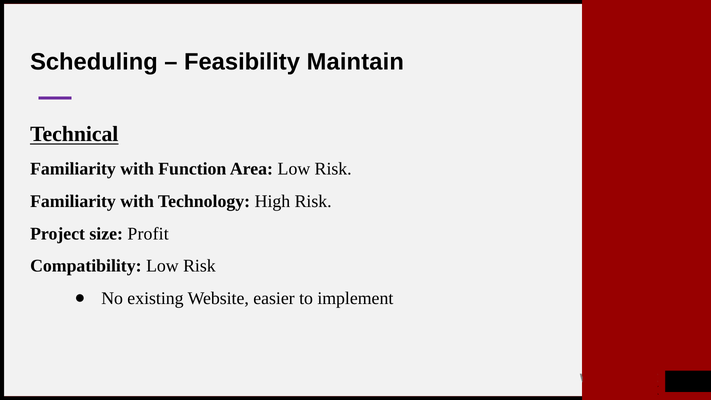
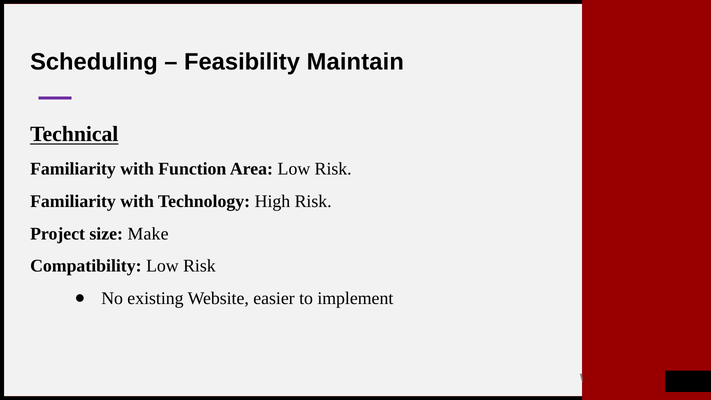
Profit: Profit -> Make (148, 234)
